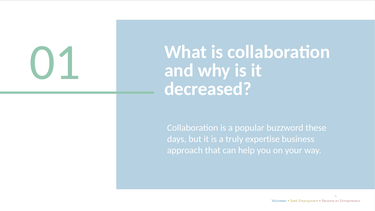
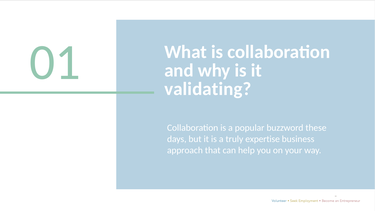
decreased: decreased -> validating (208, 89)
